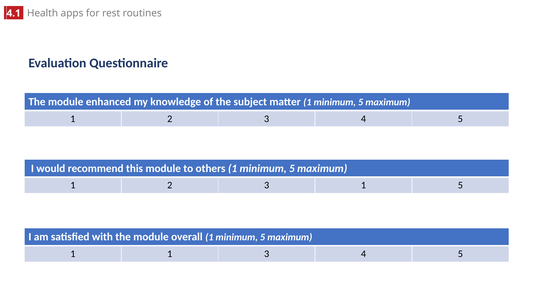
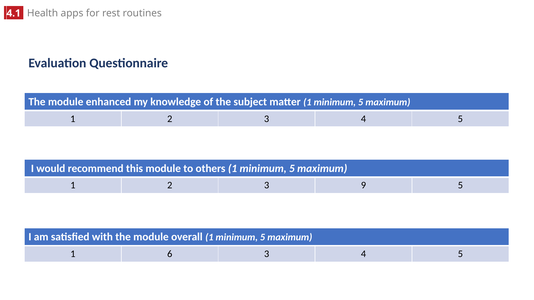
3 1: 1 -> 9 (363, 186)
1 1: 1 -> 6 (170, 254)
